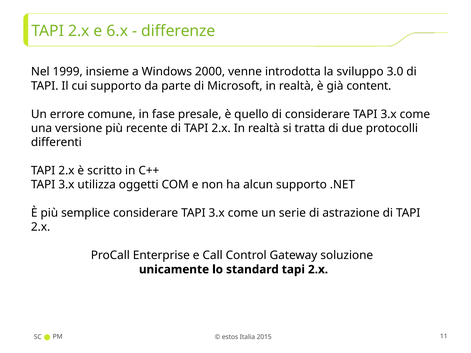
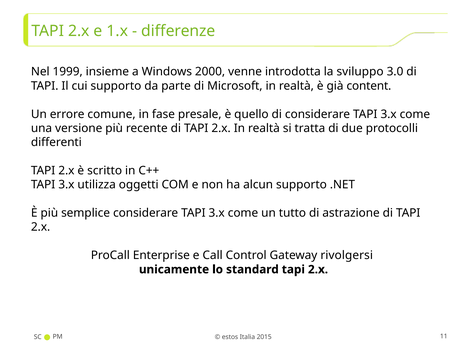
6.x: 6.x -> 1.x (117, 31)
serie: serie -> tutto (292, 213)
soluzione: soluzione -> rivolgersi (347, 256)
